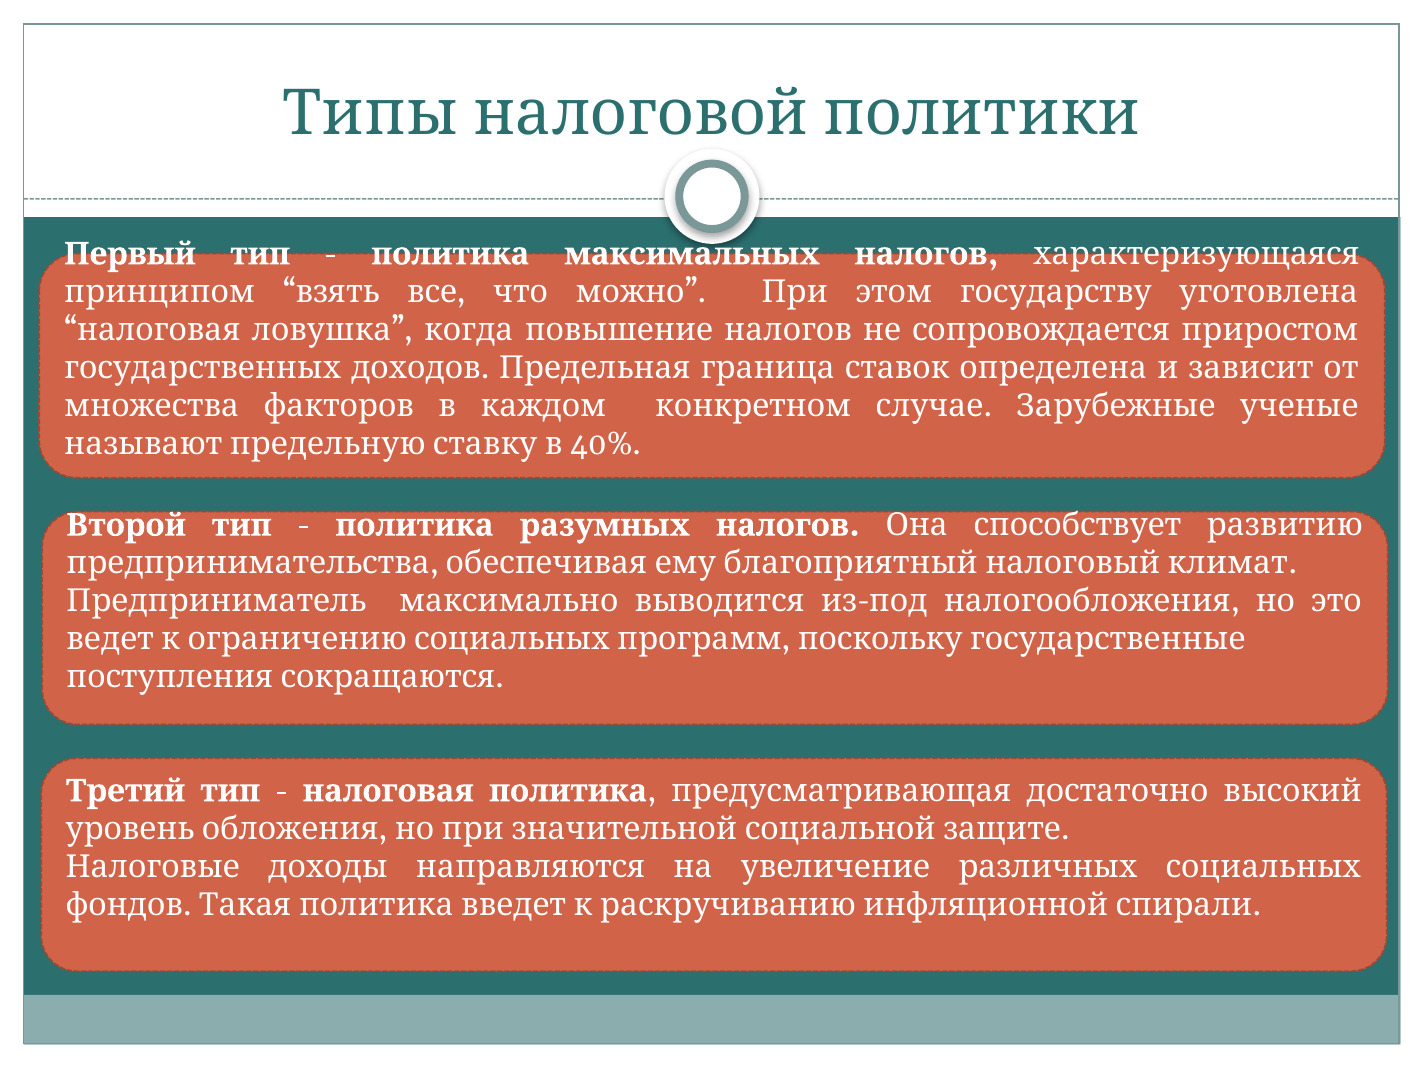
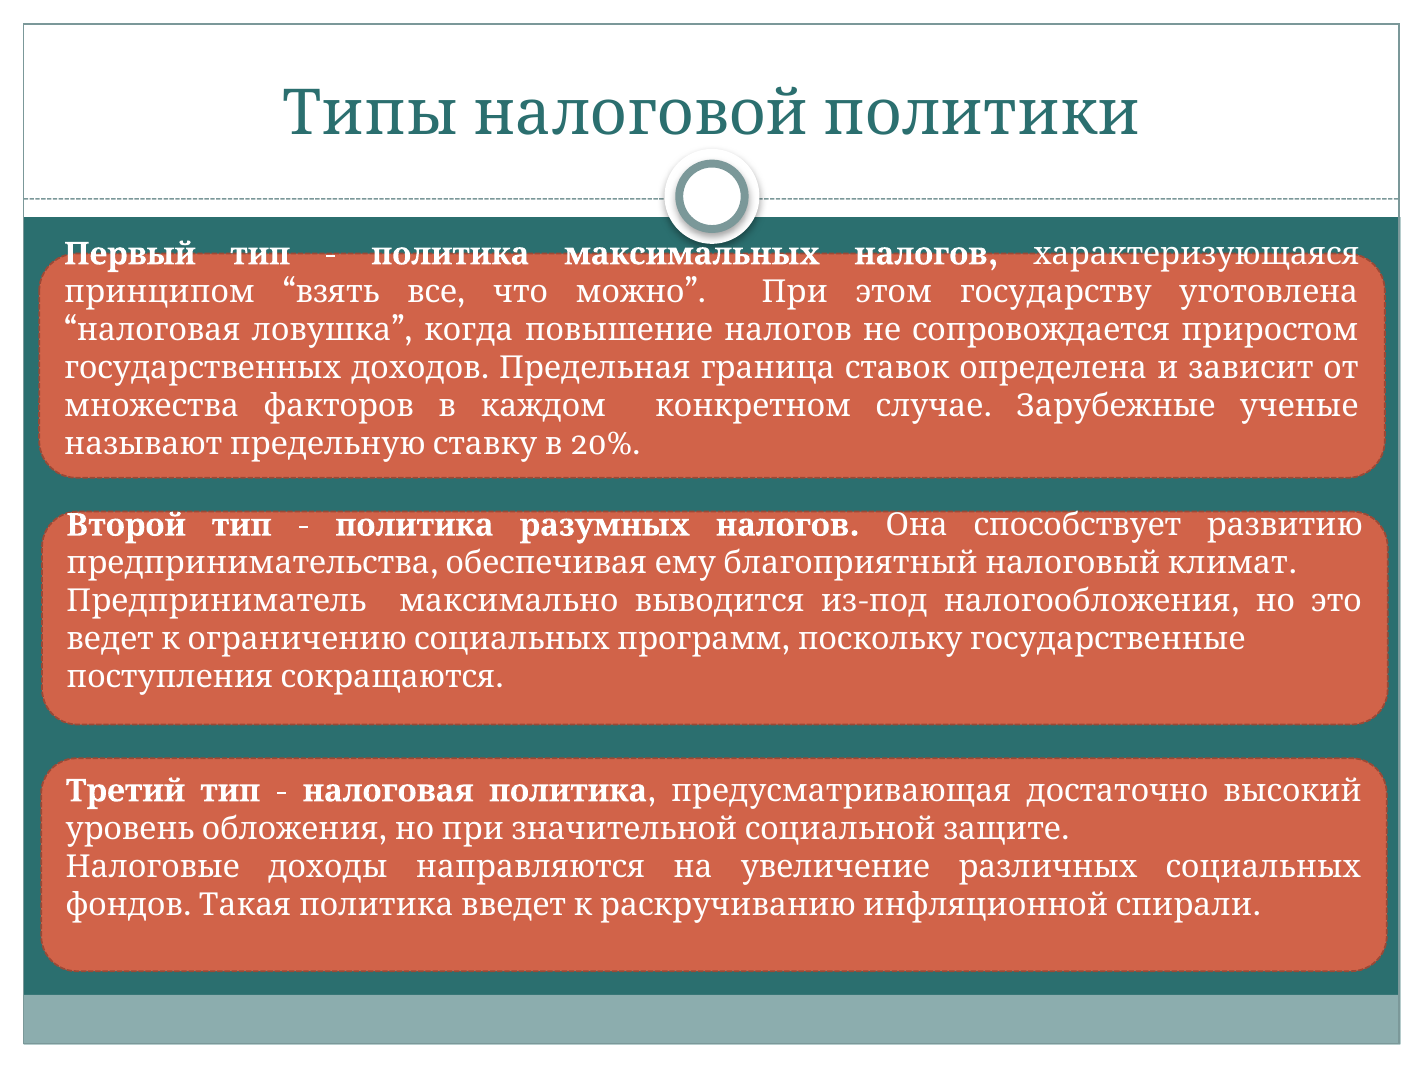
40%: 40% -> 20% (605, 444)
